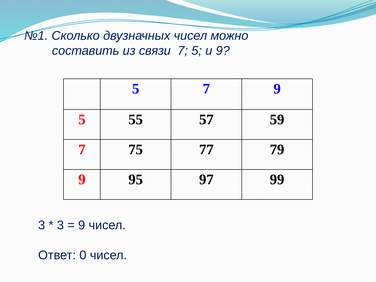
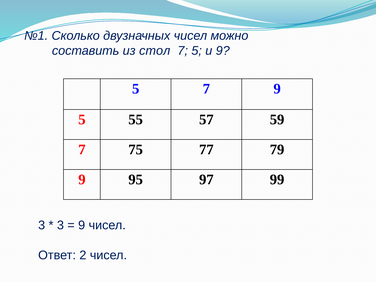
связи: связи -> стол (155, 51)
0: 0 -> 2 (83, 255)
